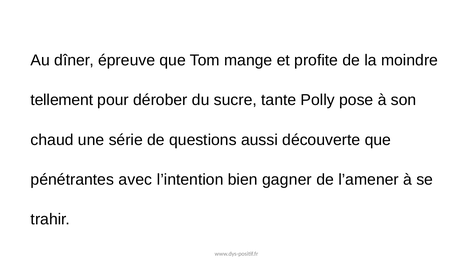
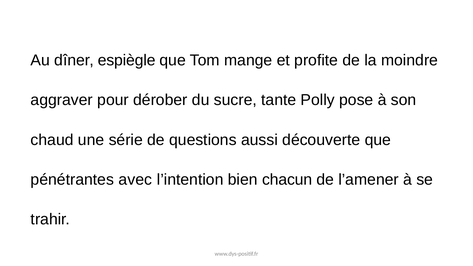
épreuve: épreuve -> espiègle (127, 60)
tellement: tellement -> aggraver (62, 100)
gagner: gagner -> chacun (287, 180)
